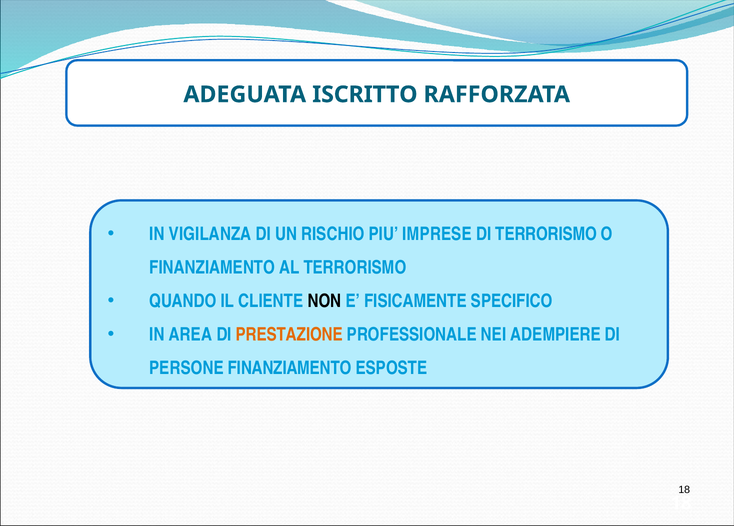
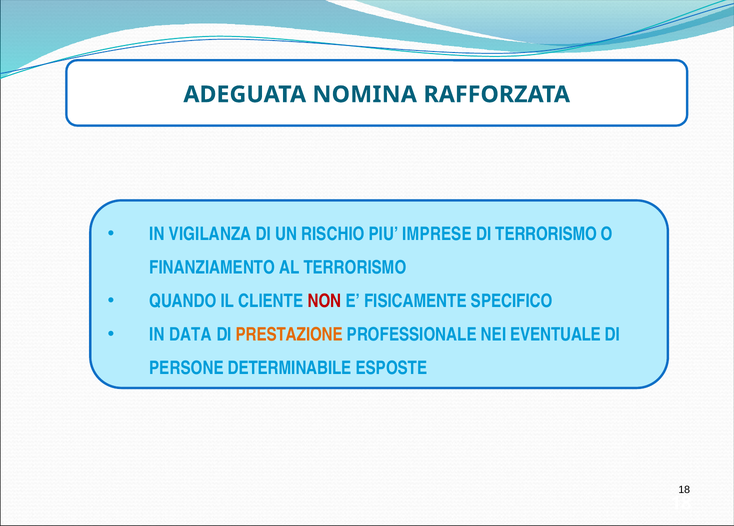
ISCRITTO: ISCRITTO -> NOMINA (365, 94)
NON colour: black -> red (324, 301)
AREA: AREA -> DATA (190, 334)
ADEMPIERE: ADEMPIERE -> EVENTUALE (556, 334)
PERSONE FINANZIAMENTO: FINANZIAMENTO -> DETERMINABILE (290, 368)
